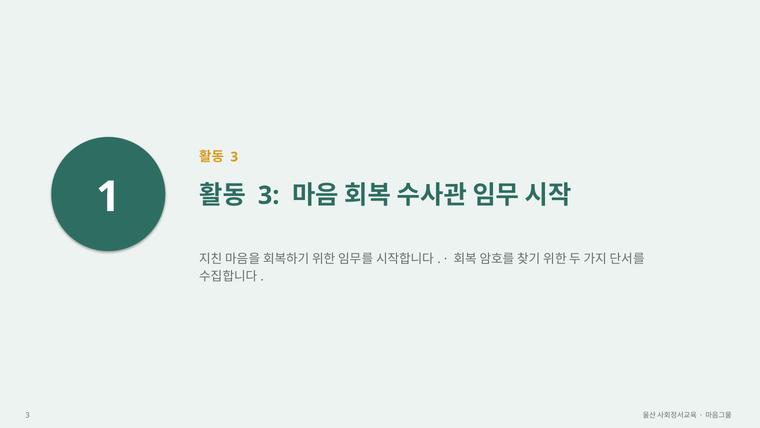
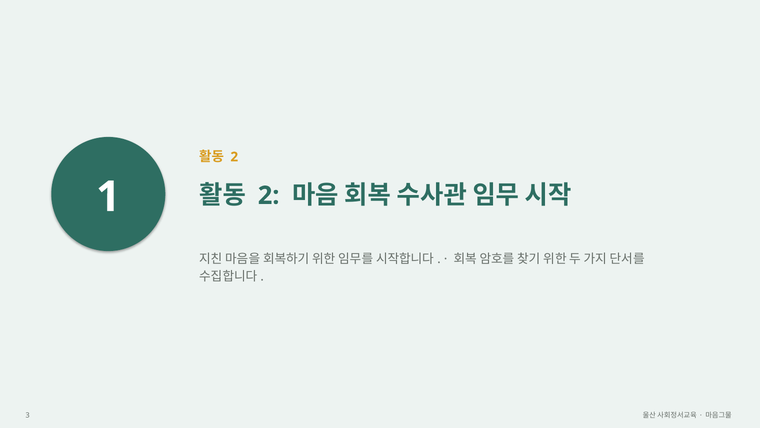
3: 3 -> 2 (234, 157)
3: 3 -> 2 (269, 195)
